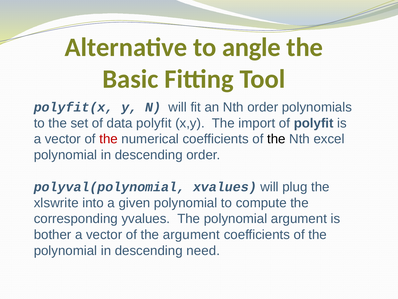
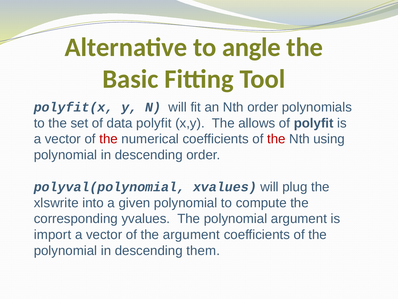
import: import -> allows (257, 123)
the colour: black -> red (276, 139)
excel: excel -> using (329, 139)
bother: bother -> import (52, 234)
need: need -> them (203, 250)
